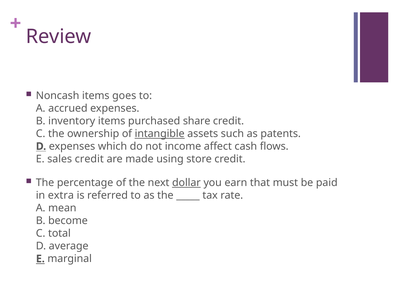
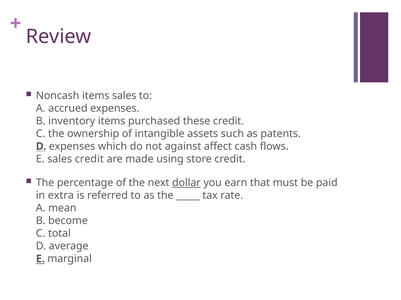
items goes: goes -> sales (124, 96)
share: share -> these (197, 121)
intangible underline: present -> none (160, 134)
income: income -> against (183, 147)
